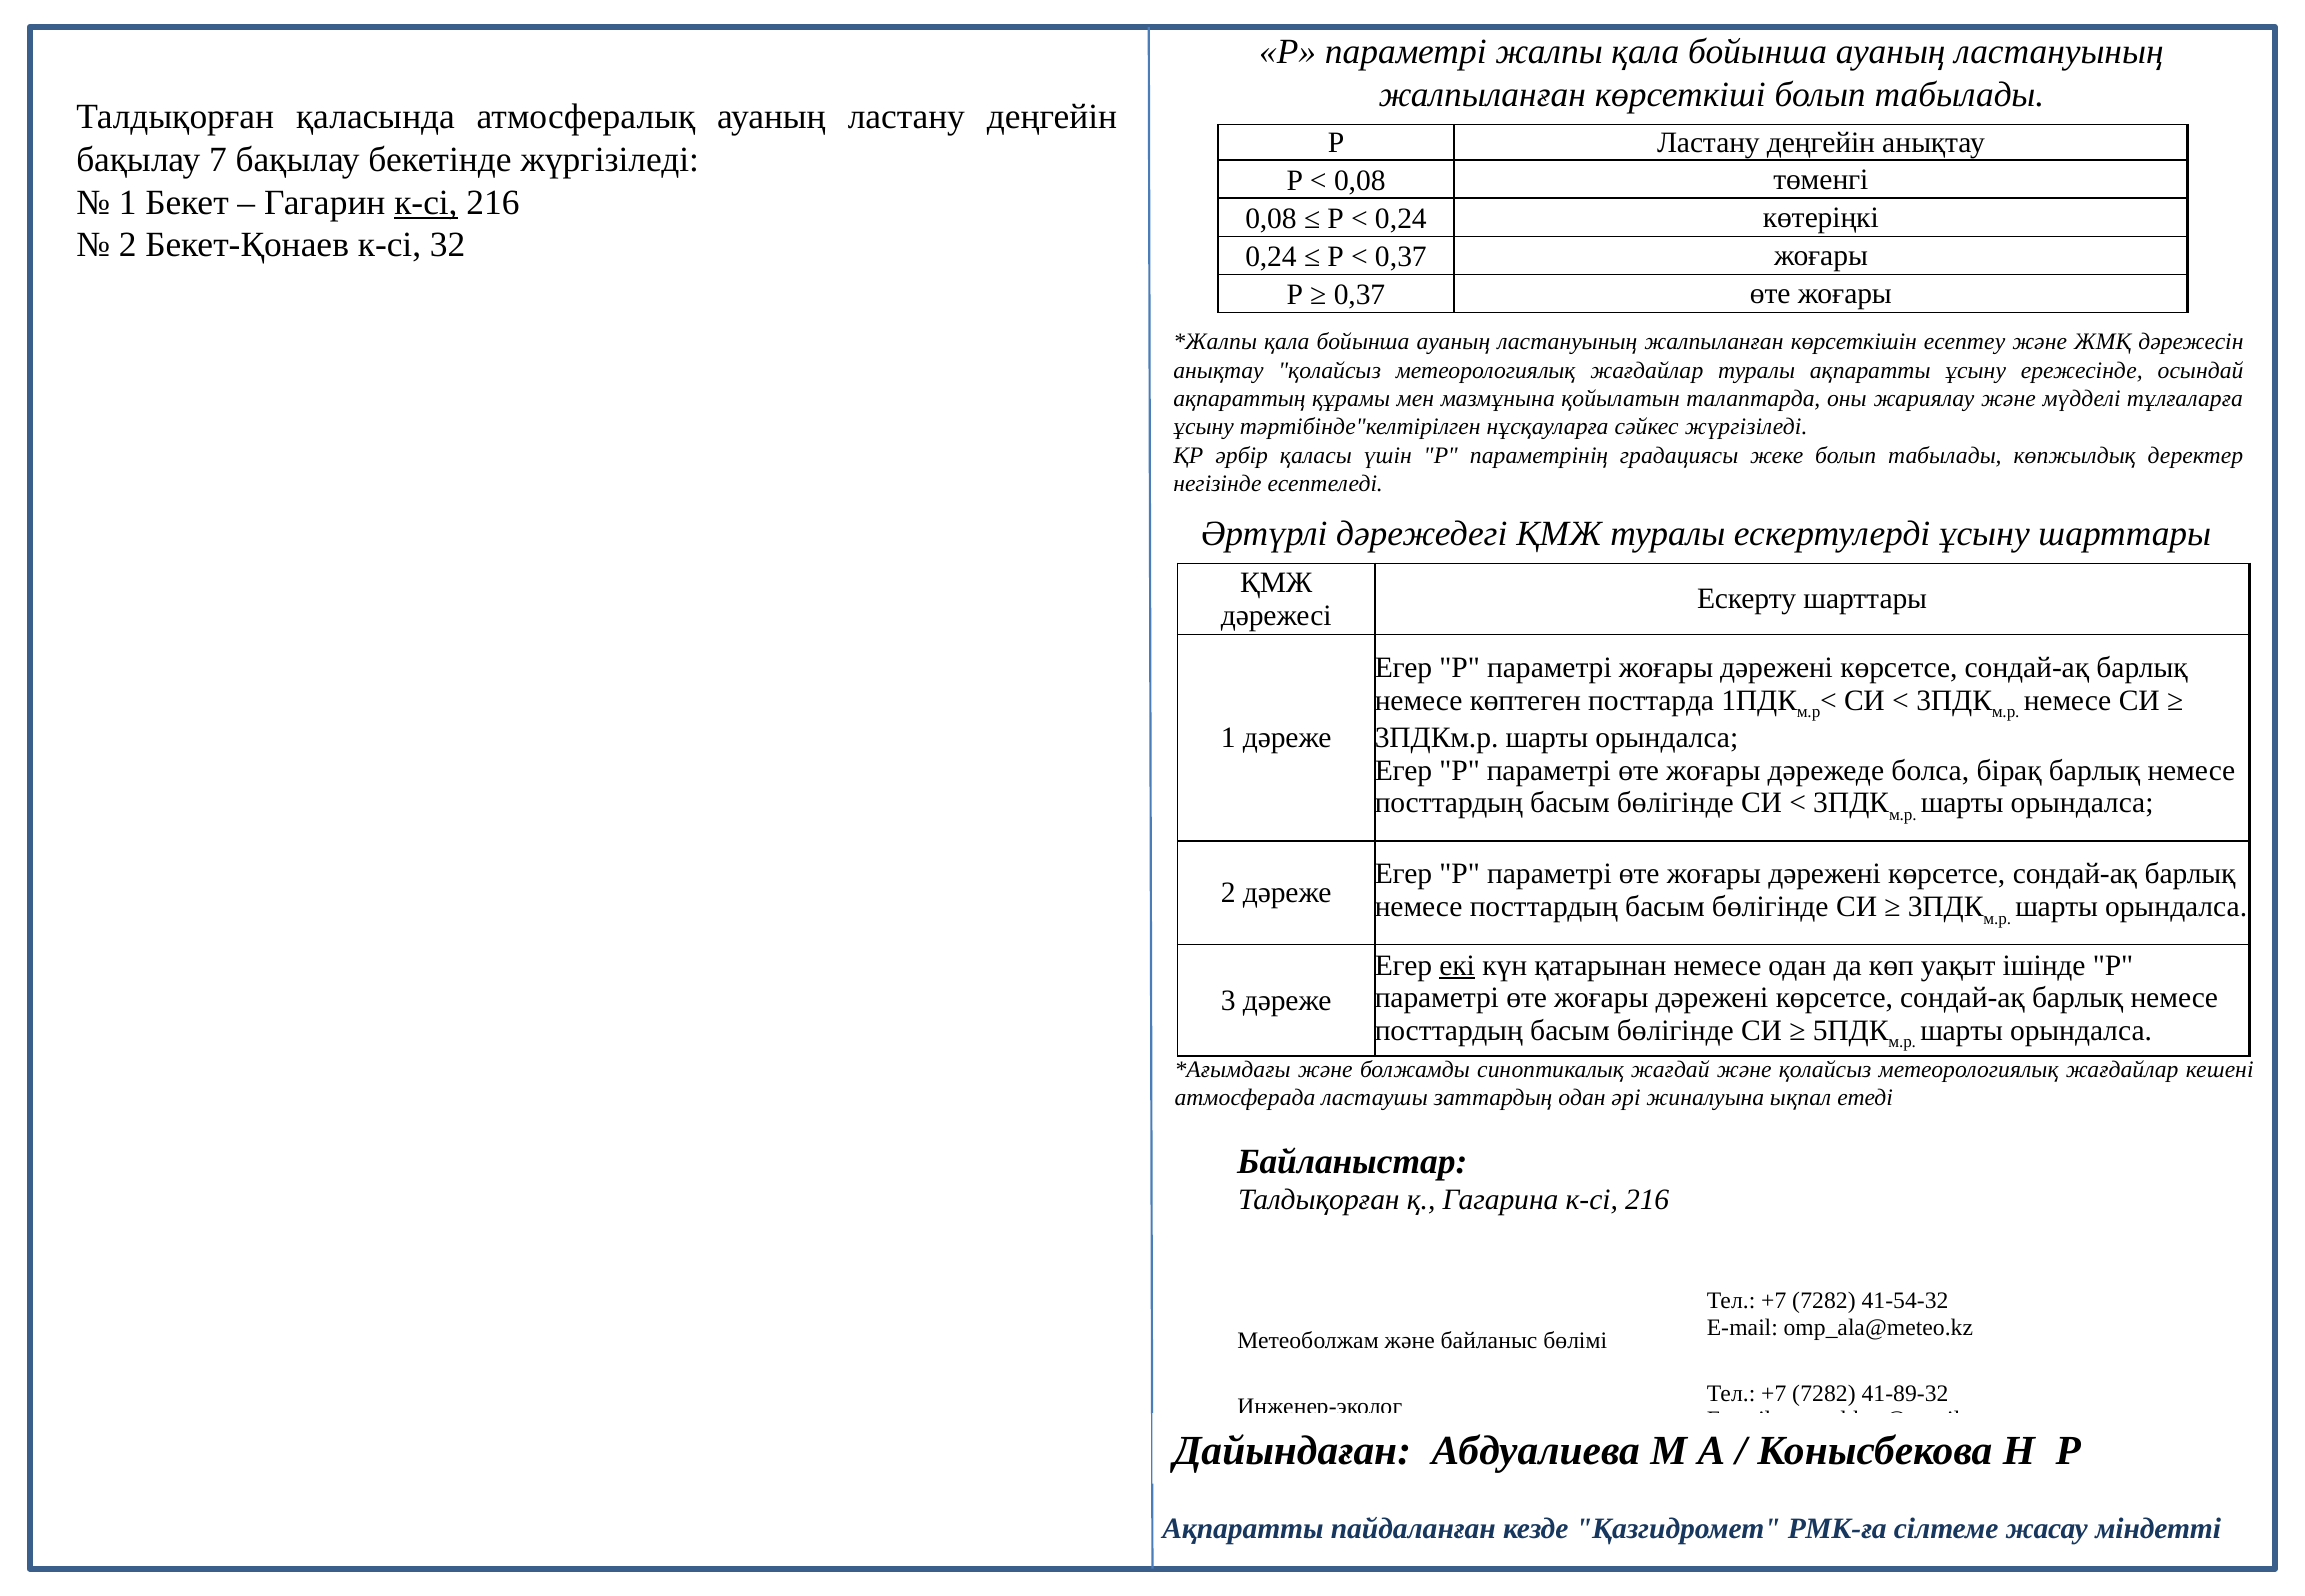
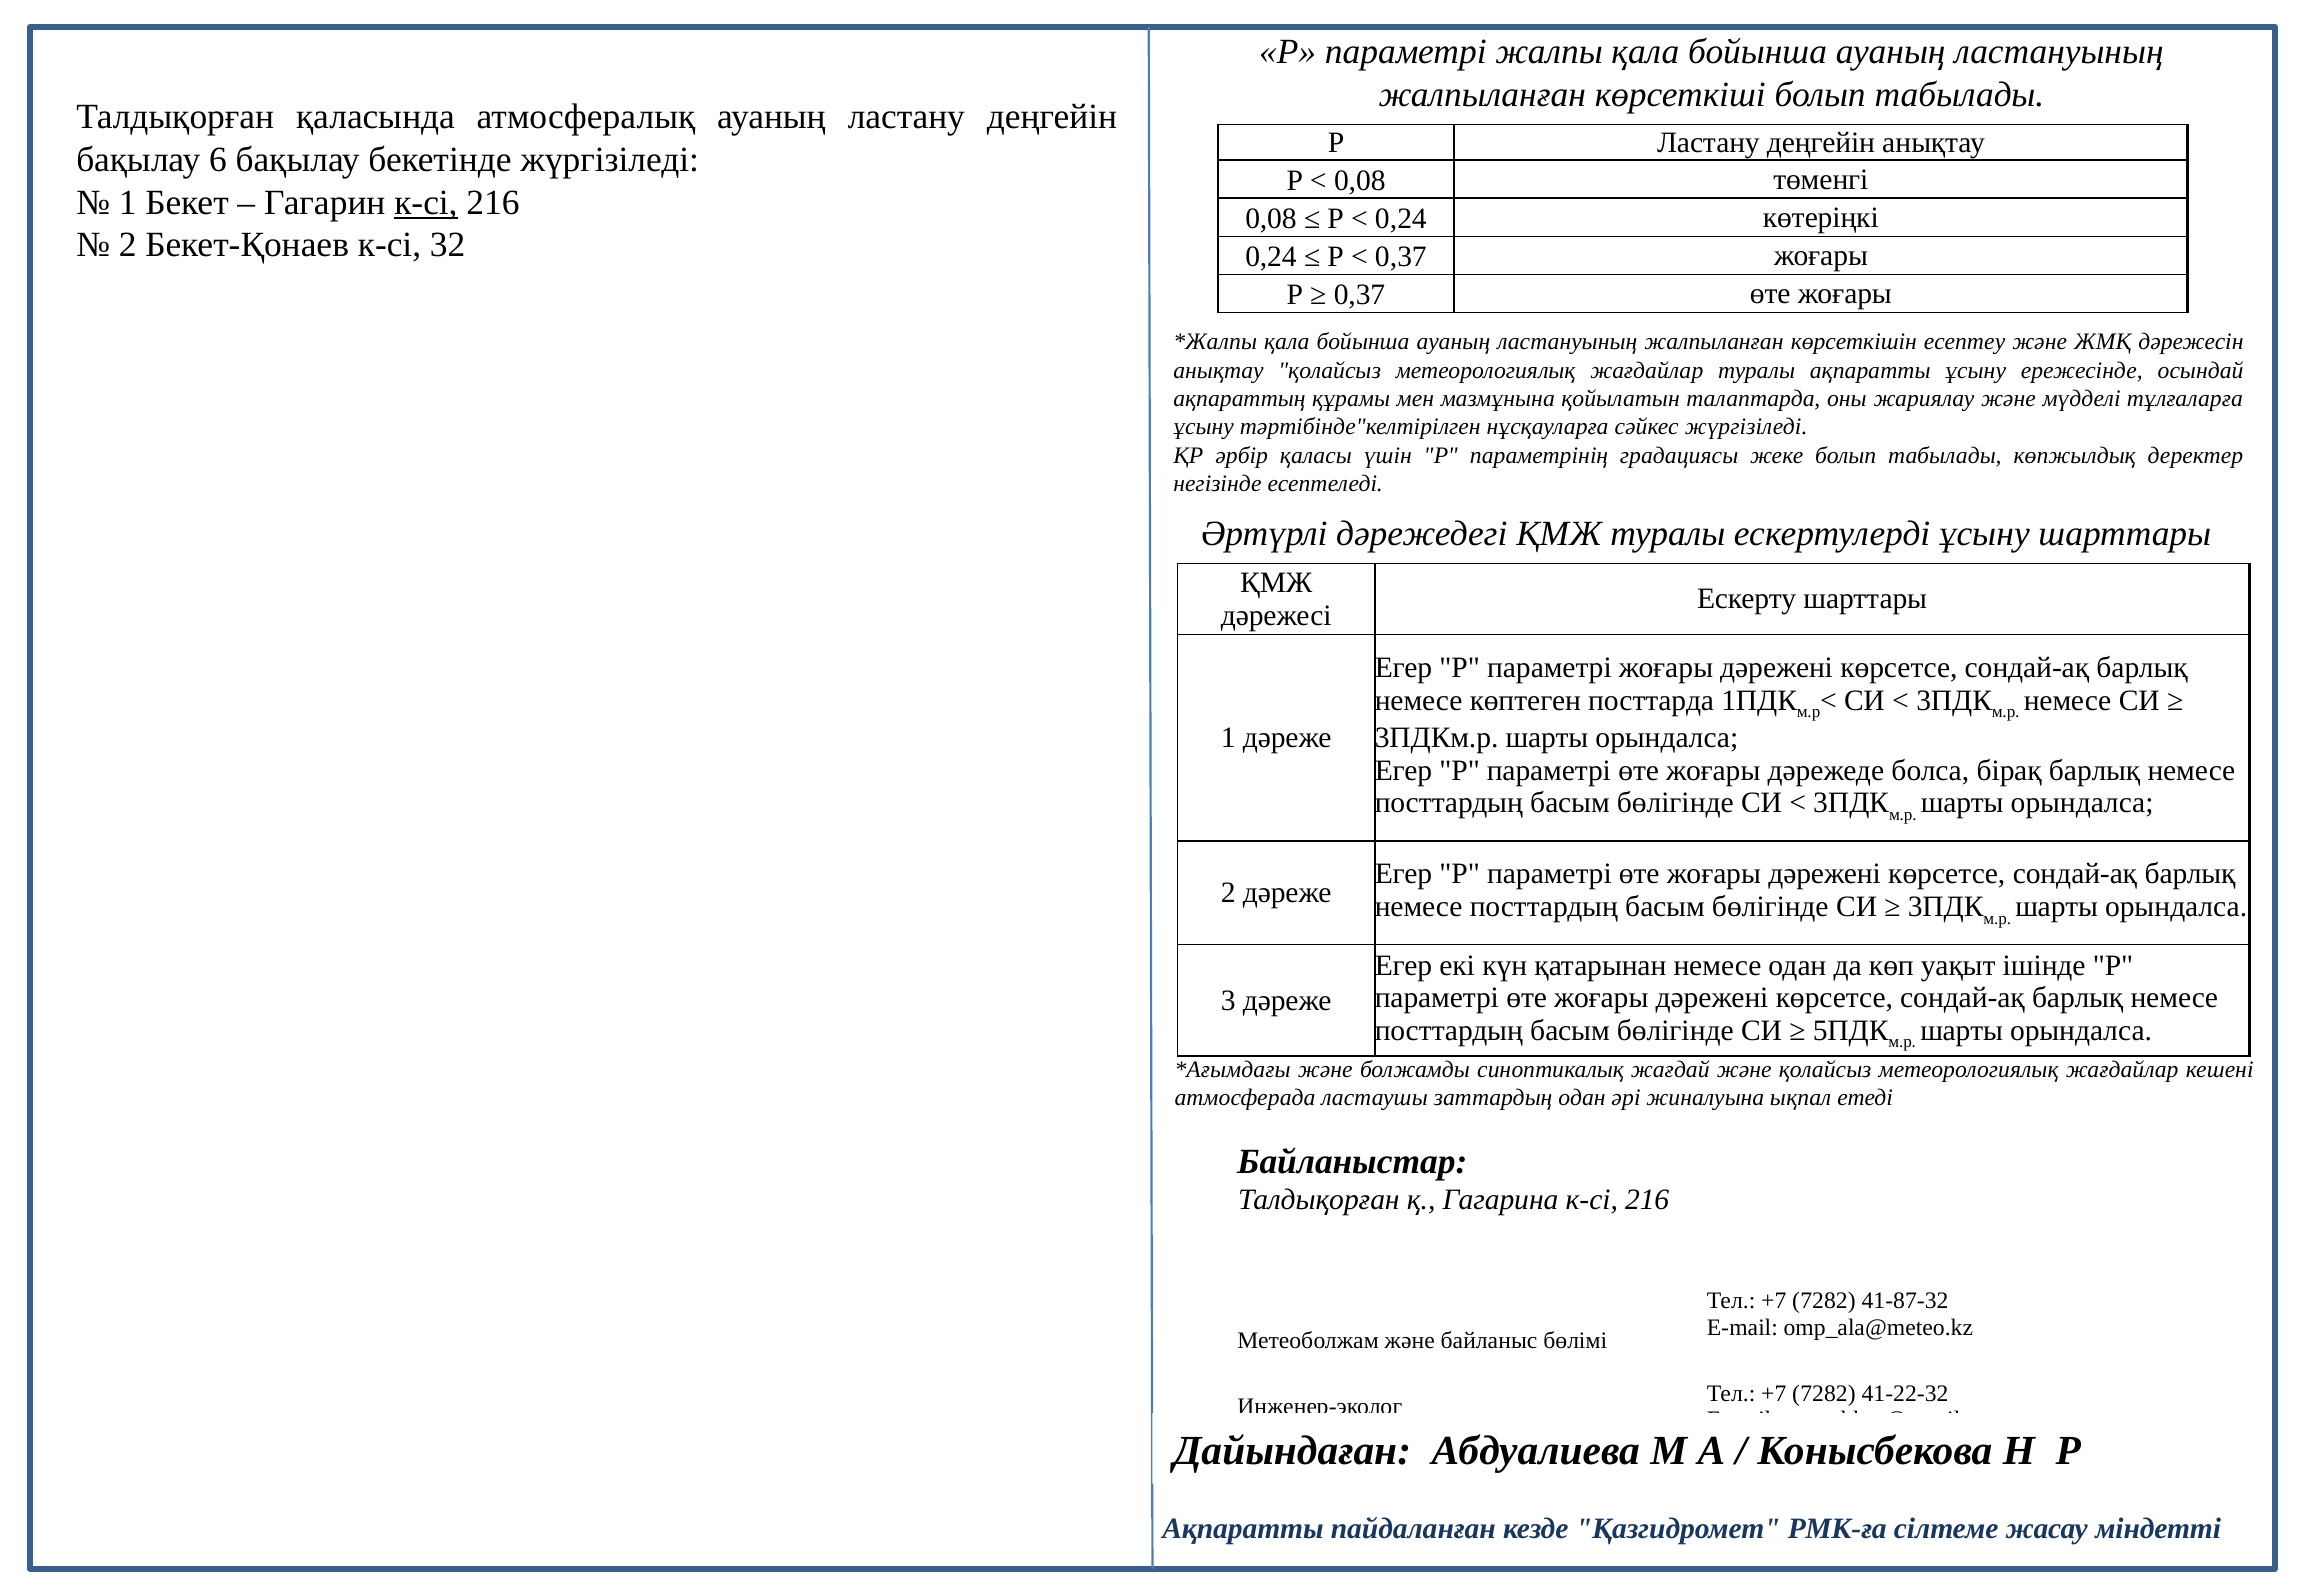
7: 7 -> 6 (218, 160)
екі underline: present -> none (1457, 965)
41-54-32: 41-54-32 -> 41-87-32 (1905, 1301)
41-89-32: 41-89-32 -> 41-22-32 (1905, 1393)
